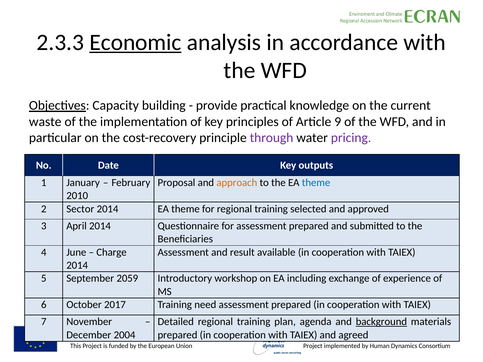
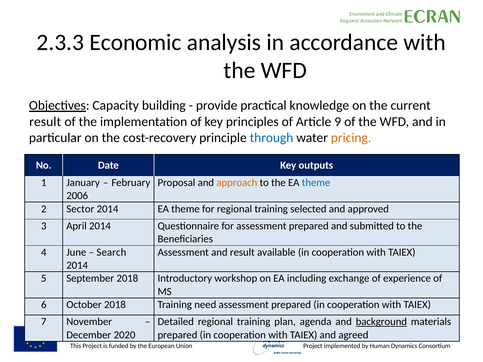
Economic underline: present -> none (135, 42)
waste: waste -> result (45, 122)
through colour: purple -> blue (272, 138)
pricing colour: purple -> orange (351, 138)
2010: 2010 -> 2006 (77, 196)
Charge: Charge -> Search (111, 252)
September 2059: 2059 -> 2018 (127, 279)
October 2017: 2017 -> 2018 (115, 305)
2004: 2004 -> 2020 (125, 335)
